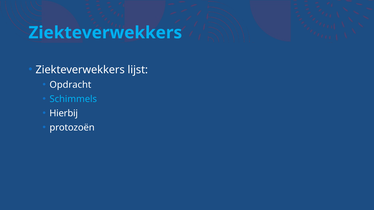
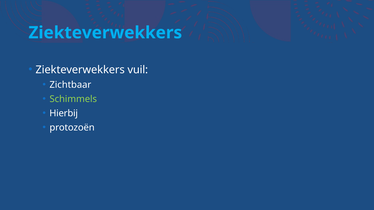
lijst: lijst -> vuil (138, 70)
Opdracht: Opdracht -> Zichtbaar (70, 85)
Schimmels colour: light blue -> light green (73, 99)
